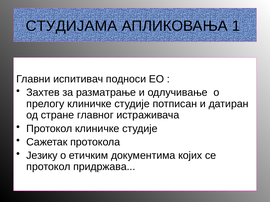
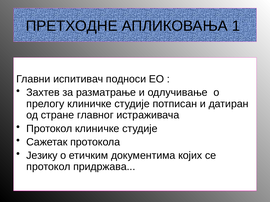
СТУДИЈАМА: СТУДИЈАМА -> ПРЕТХОДНЕ (72, 26)
